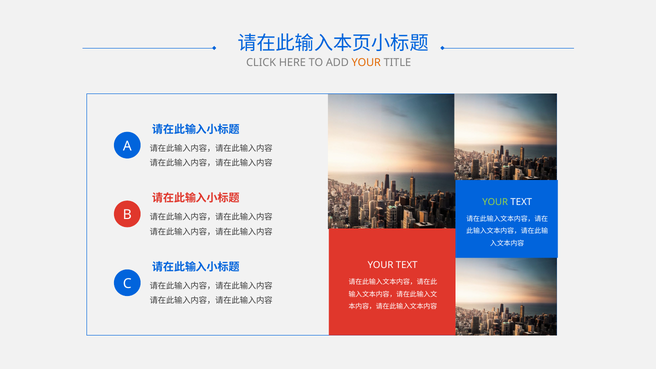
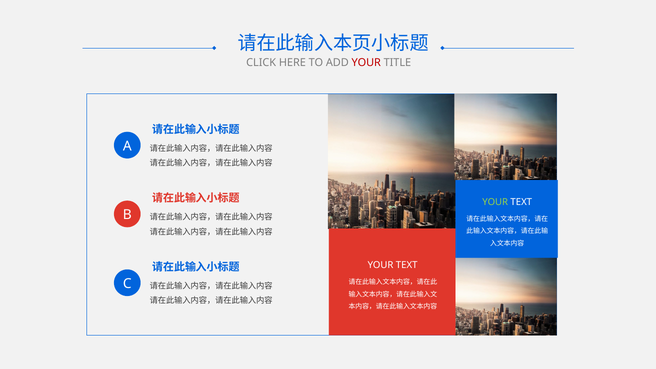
YOUR colour: orange -> red (366, 63)
